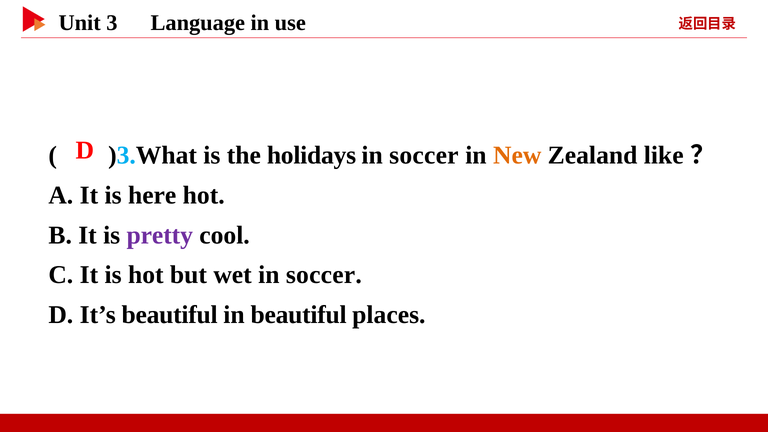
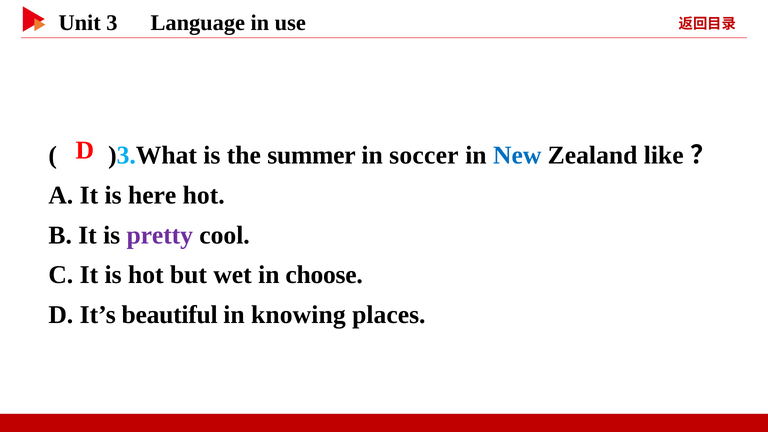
holidays: holidays -> summer (311, 155)
New colour: orange -> blue (517, 155)
wet in soccer: soccer -> choose (324, 275)
in beautiful: beautiful -> knowing (298, 315)
